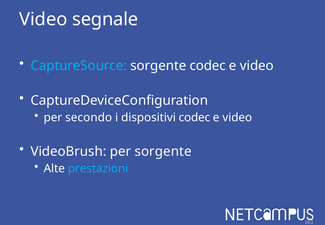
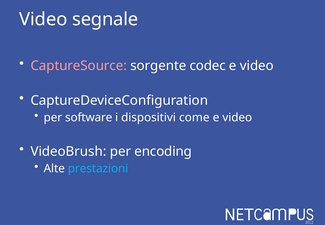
CaptureSource colour: light blue -> pink (79, 66)
secondo: secondo -> software (89, 118)
dispositivi codec: codec -> come (194, 118)
per sorgente: sorgente -> encoding (163, 151)
